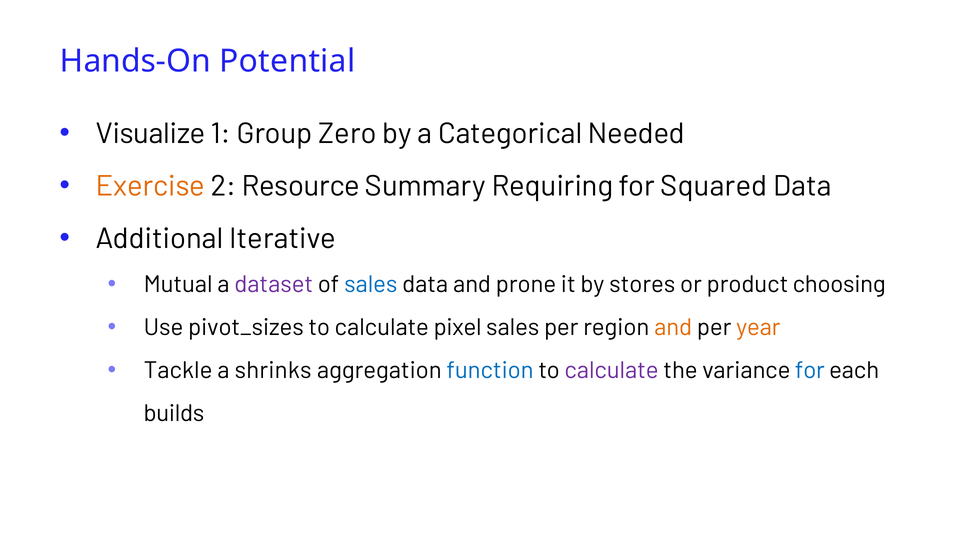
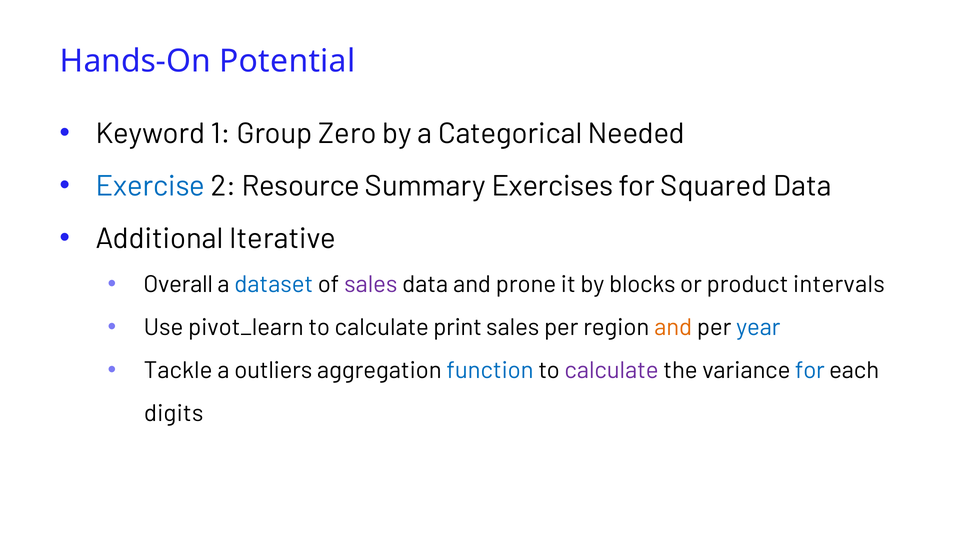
Visualize: Visualize -> Keyword (150, 134)
Exercise colour: orange -> blue (150, 186)
Requiring: Requiring -> Exercises (553, 186)
Mutual: Mutual -> Overall (178, 285)
dataset colour: purple -> blue (274, 285)
sales colour: blue -> purple (371, 285)
stores: stores -> blocks (642, 285)
choosing: choosing -> intervals (839, 285)
pivot_sizes: pivot_sizes -> pivot_learn (246, 328)
pixel: pixel -> print (458, 328)
year colour: orange -> blue (758, 328)
shrinks: shrinks -> outliers (273, 371)
builds: builds -> digits (174, 414)
